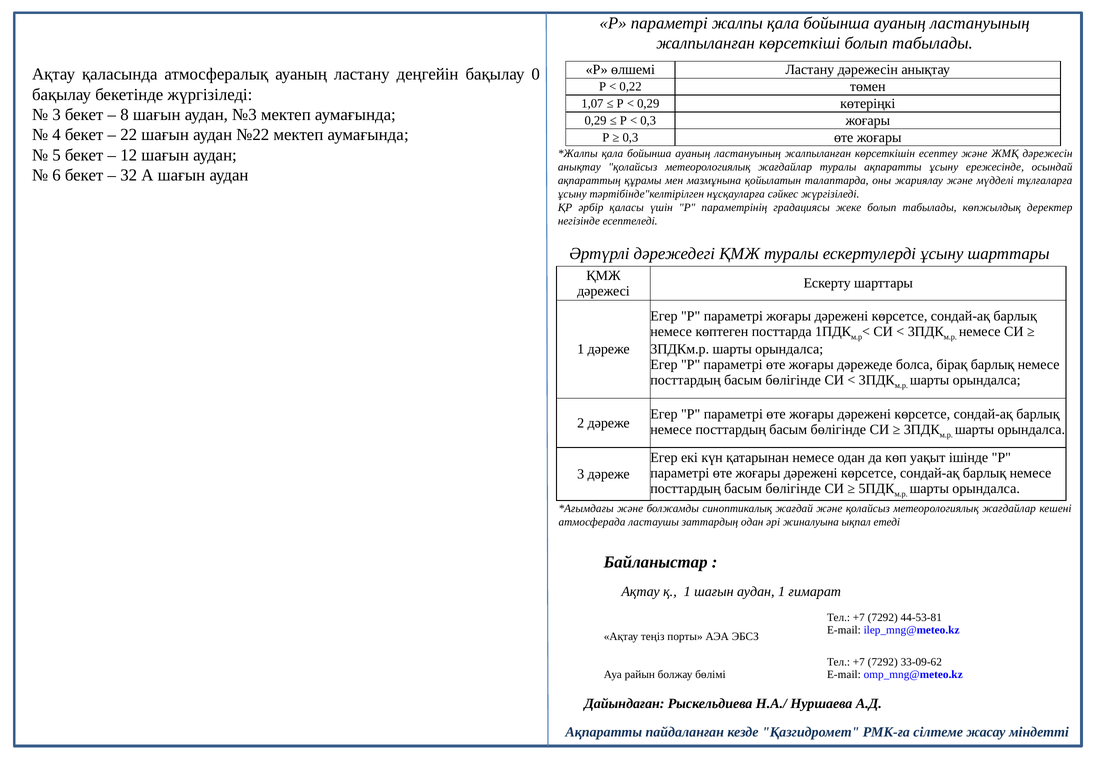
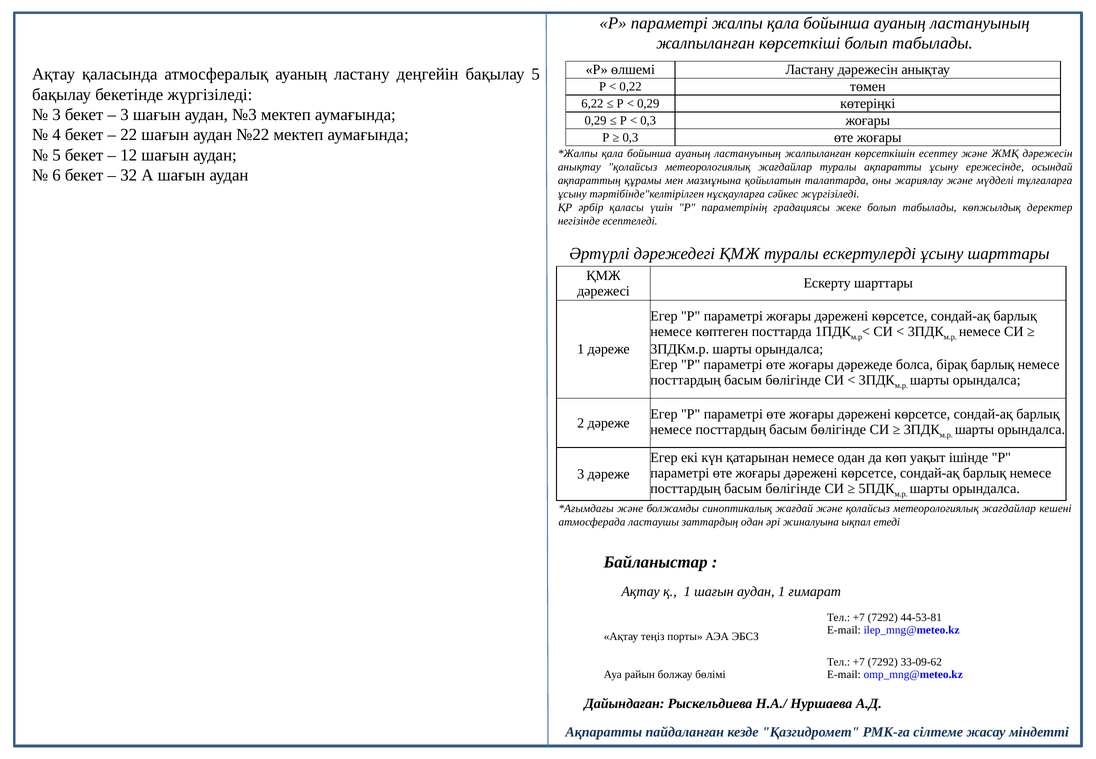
бақылау 0: 0 -> 5 (536, 74)
1,07: 1,07 -> 6,22 (592, 104)
8: 8 -> 3 (124, 115)
